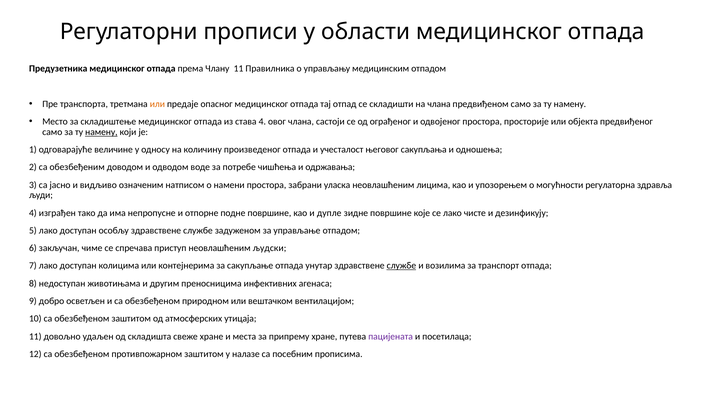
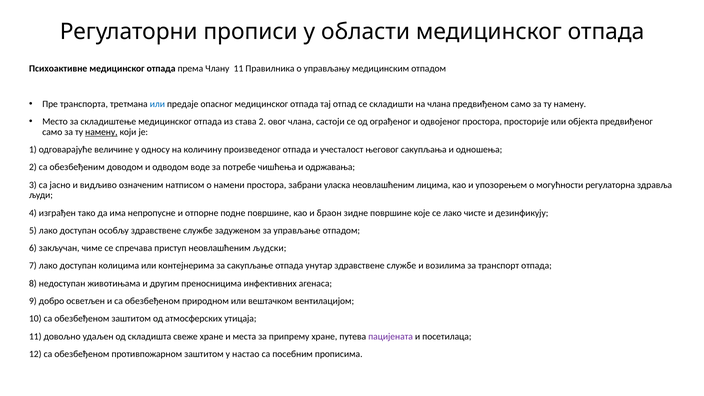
Предузетника: Предузетника -> Психоактивне (58, 69)
или colour: orange -> blue (157, 104)
става 4: 4 -> 2 (262, 122)
дупле: дупле -> браон (329, 213)
службе underline: present -> none (401, 266)
налазе: налазе -> настао (246, 354)
